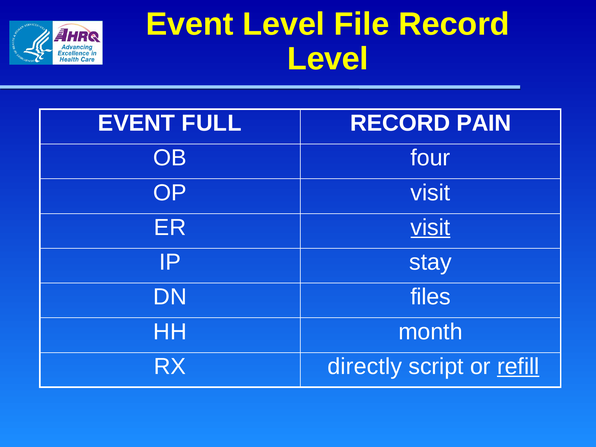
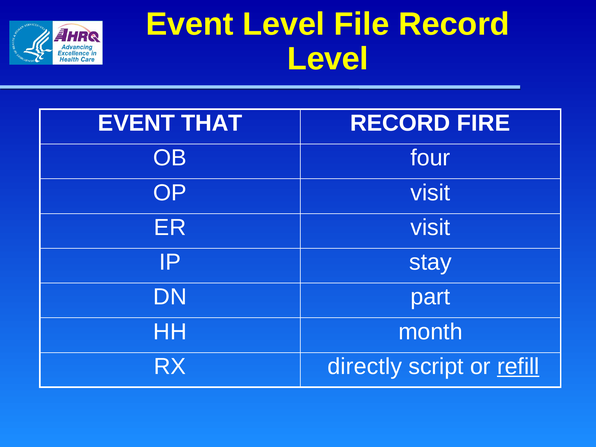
FULL: FULL -> THAT (212, 123)
PAIN: PAIN -> FIRE (484, 123)
visit underline: present -> none (430, 227)
files: files -> part (430, 297)
